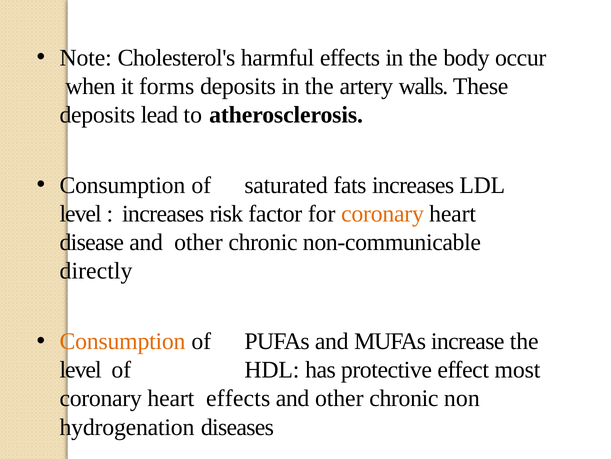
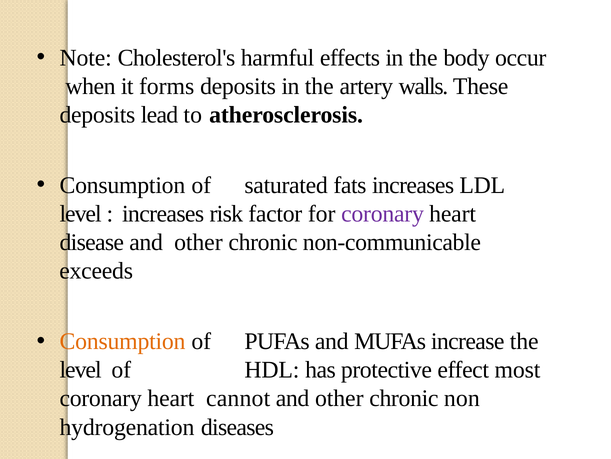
coronary colour: orange -> purple (383, 214)
directly: directly -> exceeds (96, 271)
heart effects: effects -> cannot (238, 398)
